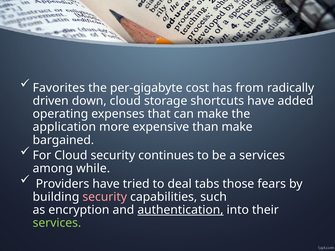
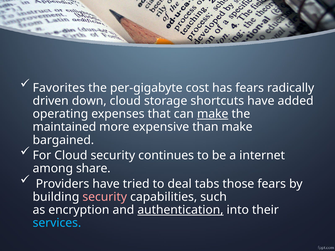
has from: from -> fears (250, 88)
make underline: none -> present (213, 114)
application: application -> maintained (64, 127)
a services: services -> internet (262, 156)
while: while -> share (93, 169)
services colour: light green -> light blue (57, 223)
